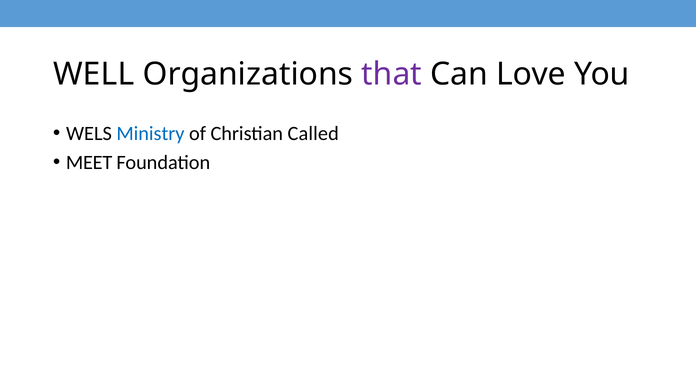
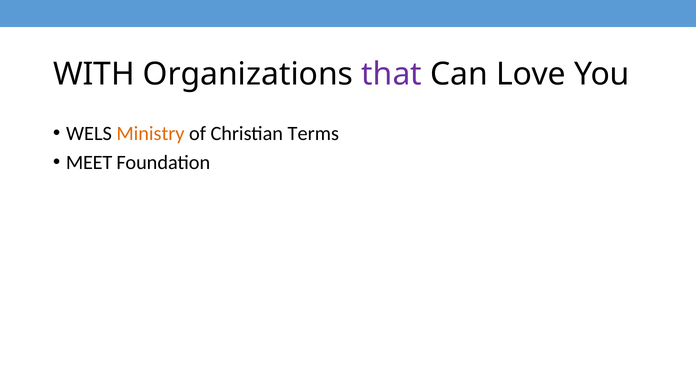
WELL: WELL -> WITH (94, 74)
Ministry colour: blue -> orange (150, 133)
Called: Called -> Terms (313, 133)
